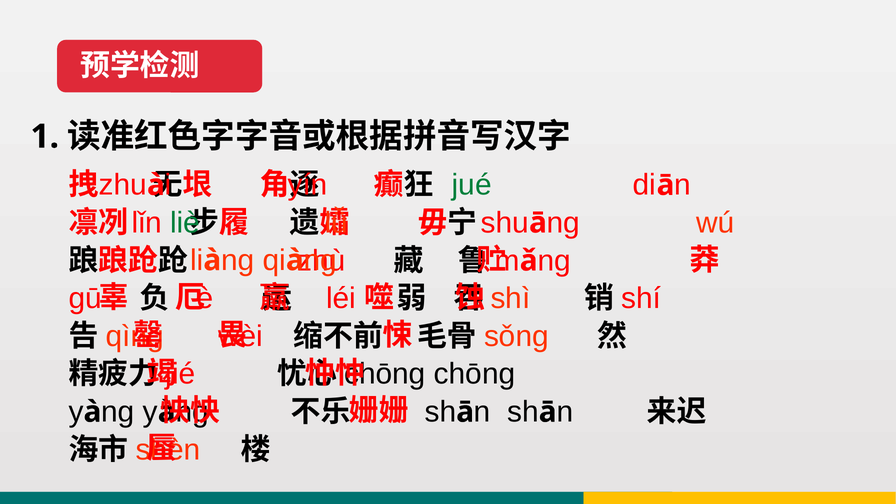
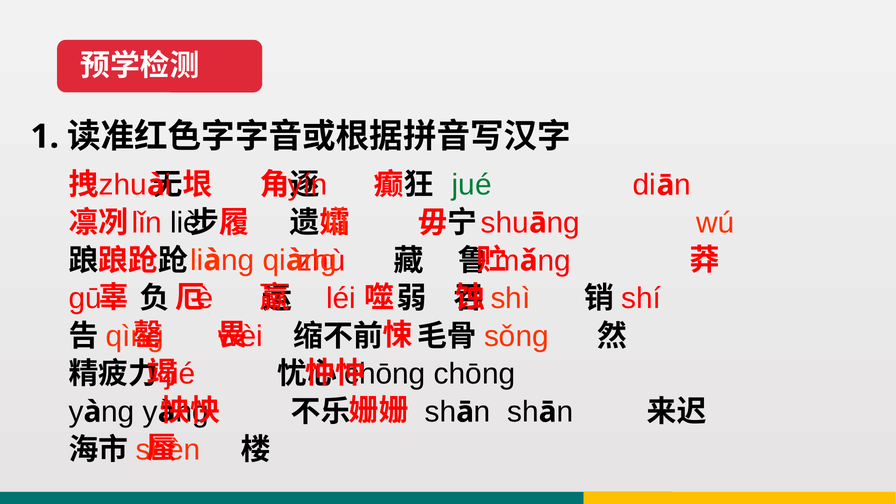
liè colour: green -> black (185, 223)
